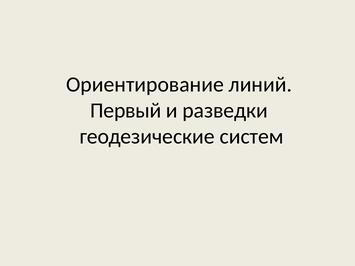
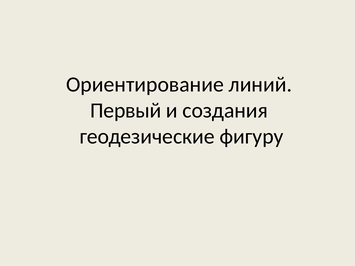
разведки: разведки -> создания (225, 111)
систем: систем -> фигуру (252, 137)
